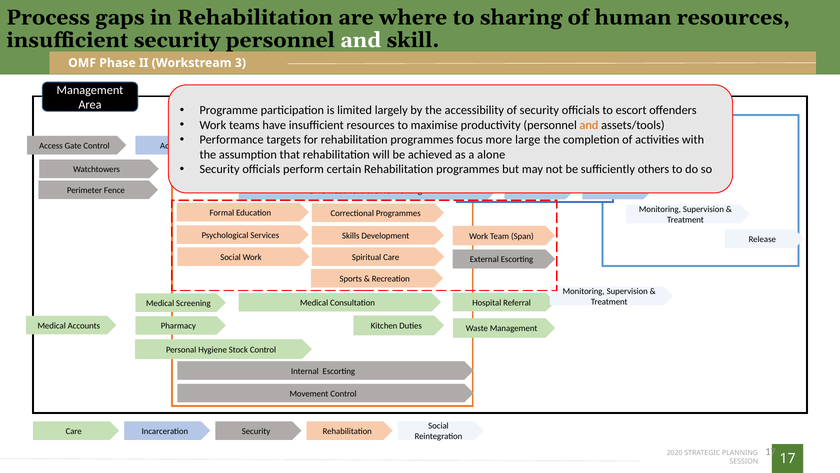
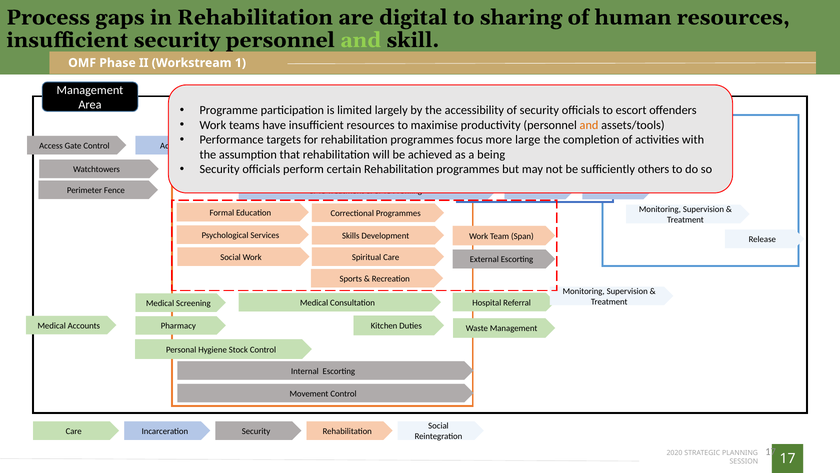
where: where -> digital (413, 17)
and colour: white -> light green (361, 40)
3: 3 -> 1 (240, 63)
alone: alone -> being (491, 154)
